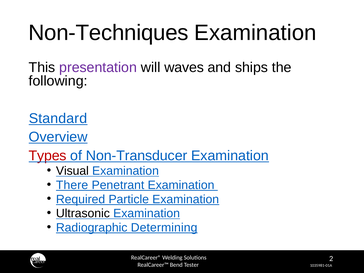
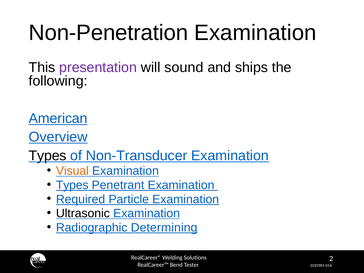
Non-Techniques: Non-Techniques -> Non-Penetration (108, 33)
waves: waves -> sound (184, 67)
Standard: Standard -> American (58, 118)
Types colour: red -> black (48, 156)
Visual colour: black -> orange (72, 171)
There: There -> Types (72, 185)
